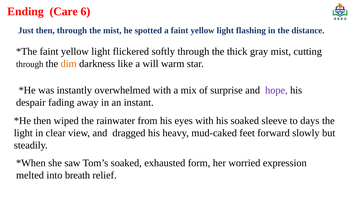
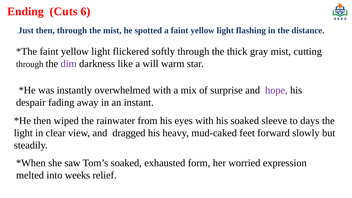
Care: Care -> Cuts (64, 12)
dim colour: orange -> purple (69, 64)
breath: breath -> weeks (77, 175)
